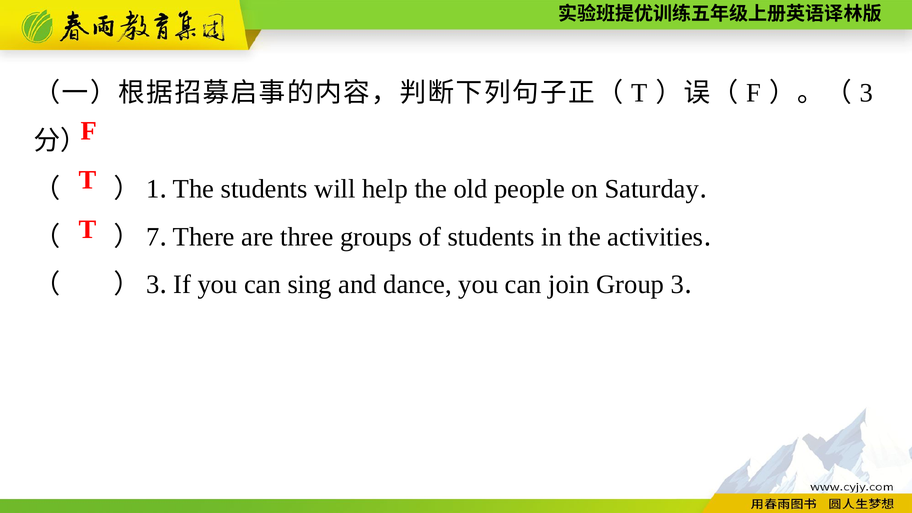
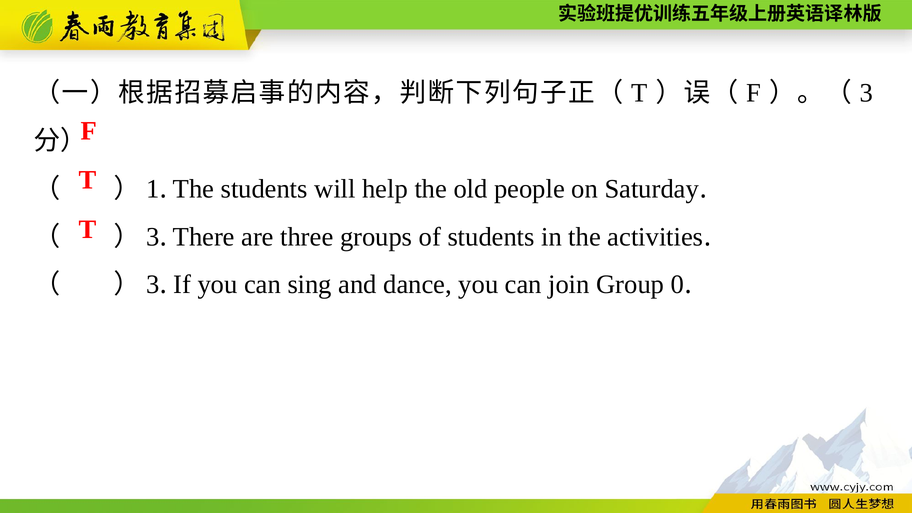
7: 7 -> 3 (153, 237)
Group 3: 3 -> 0 (677, 285)
